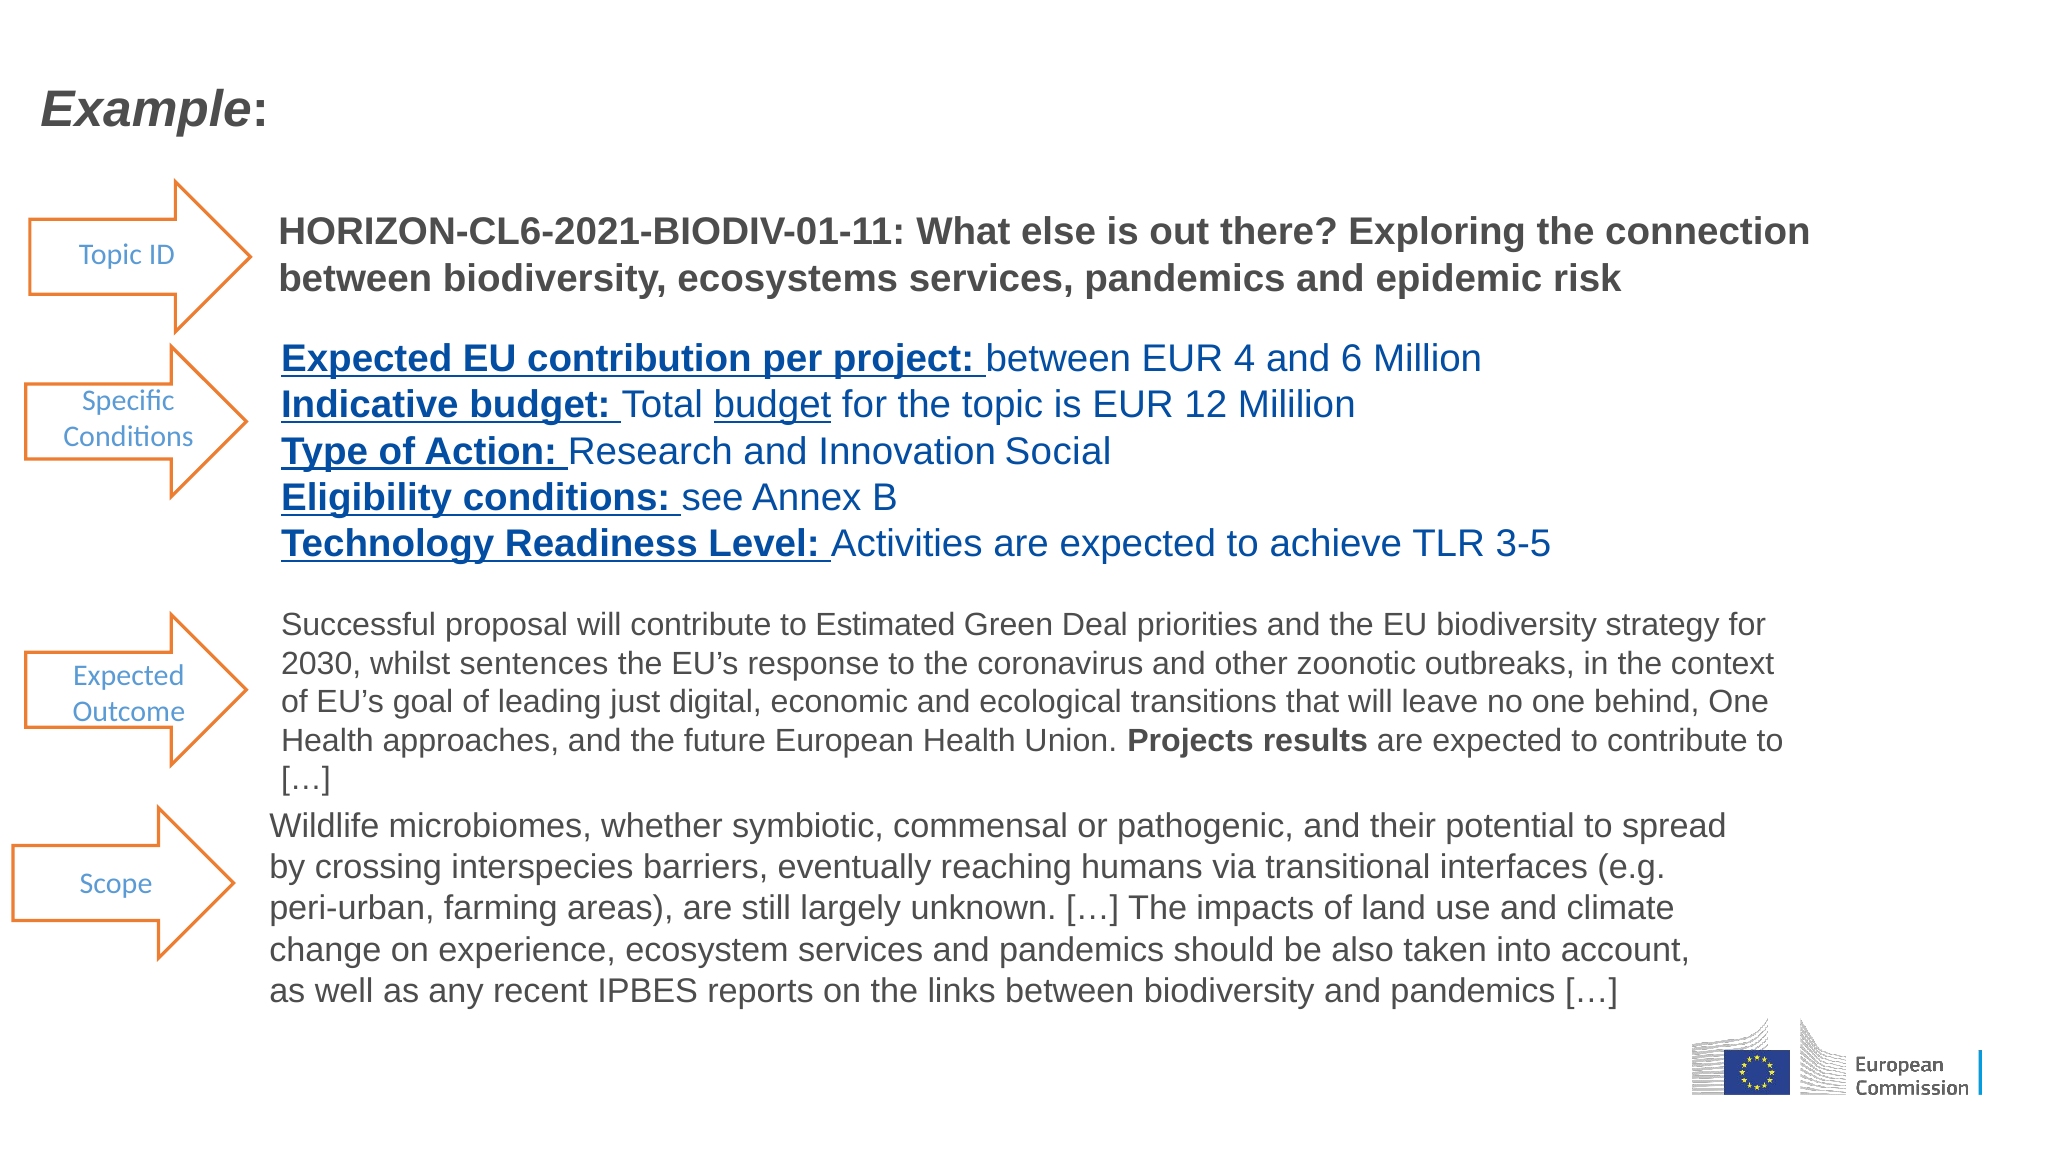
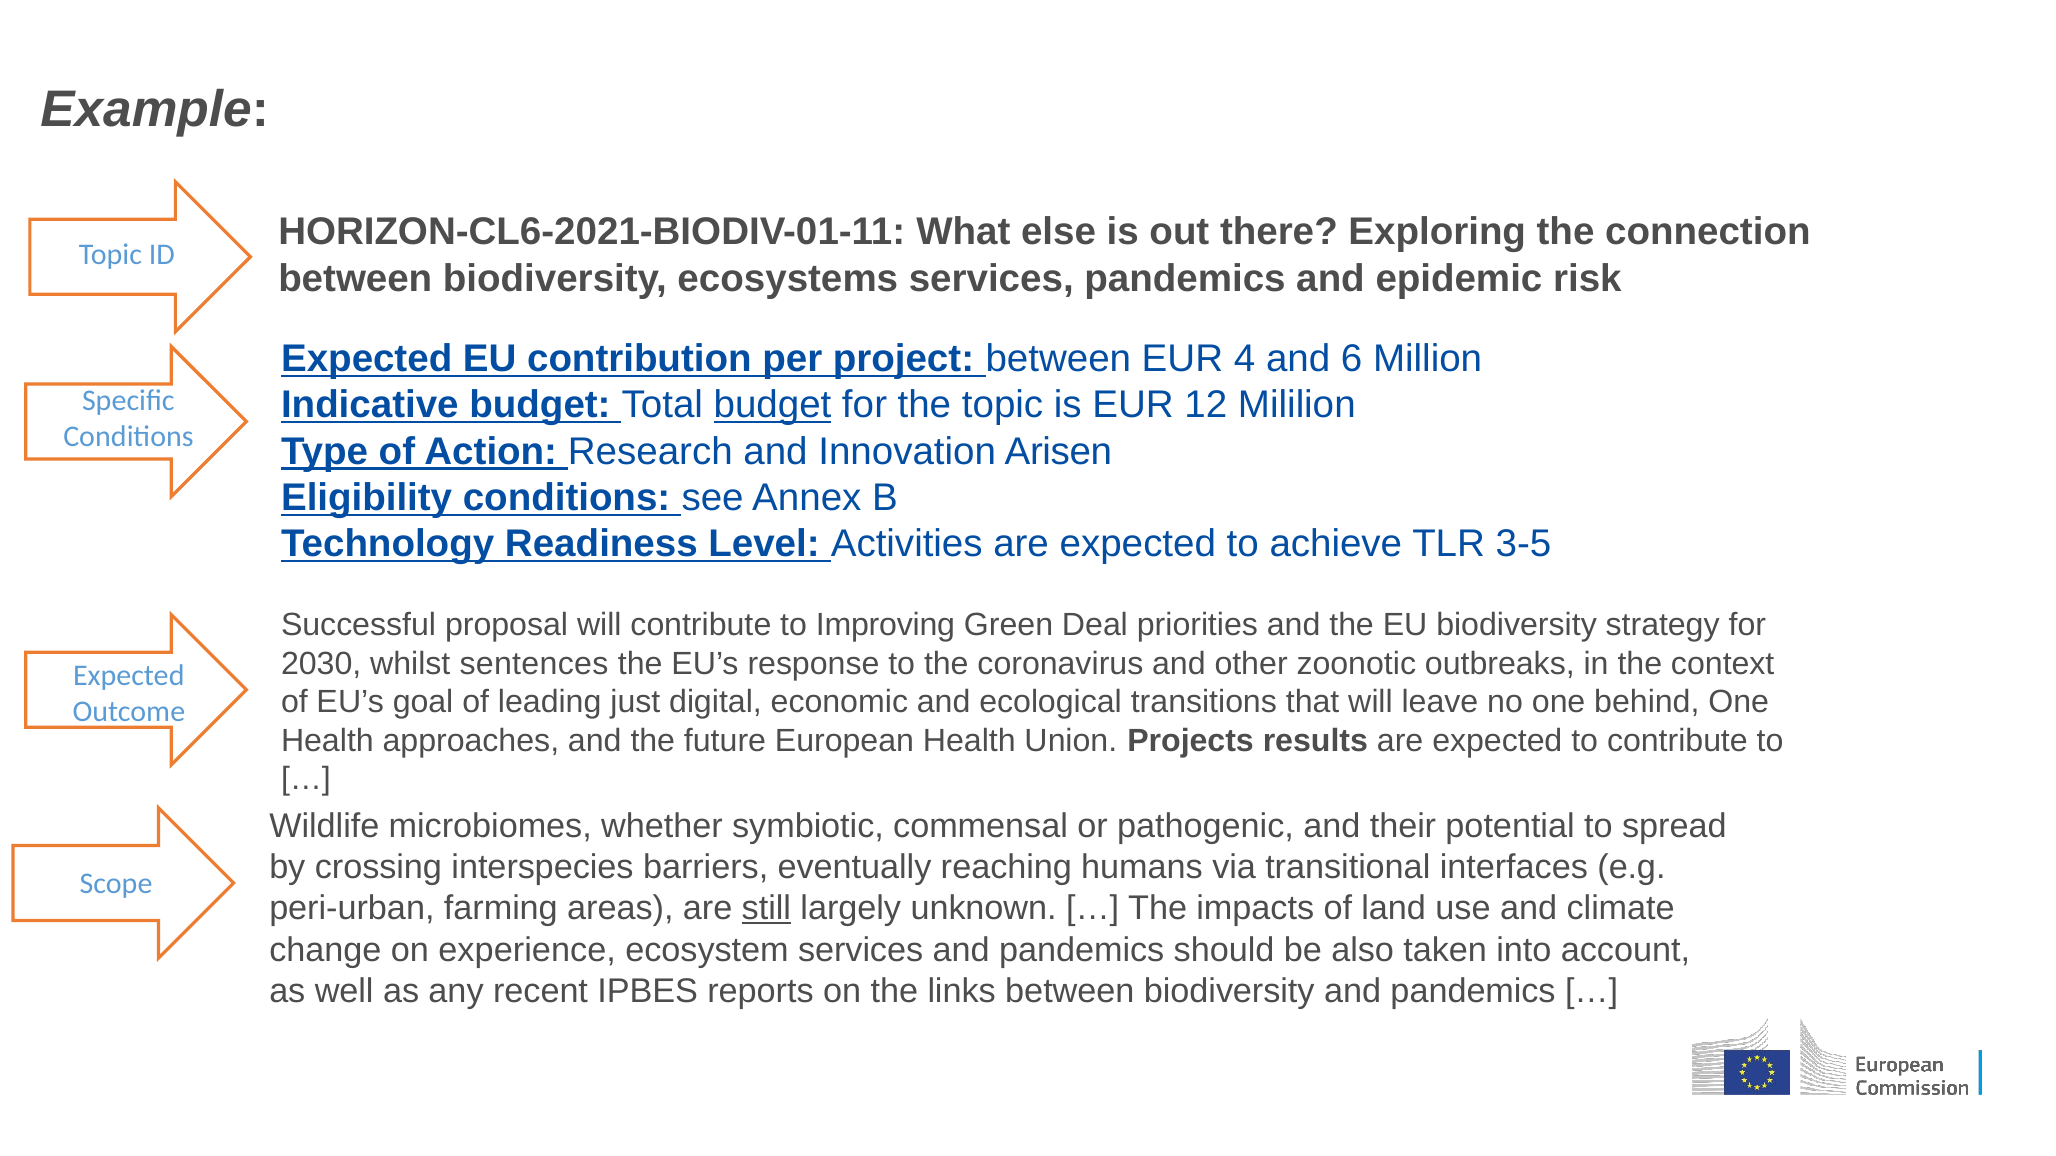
Social: Social -> Arisen (1058, 452)
Estimated: Estimated -> Improving (885, 625)
still underline: none -> present (766, 909)
